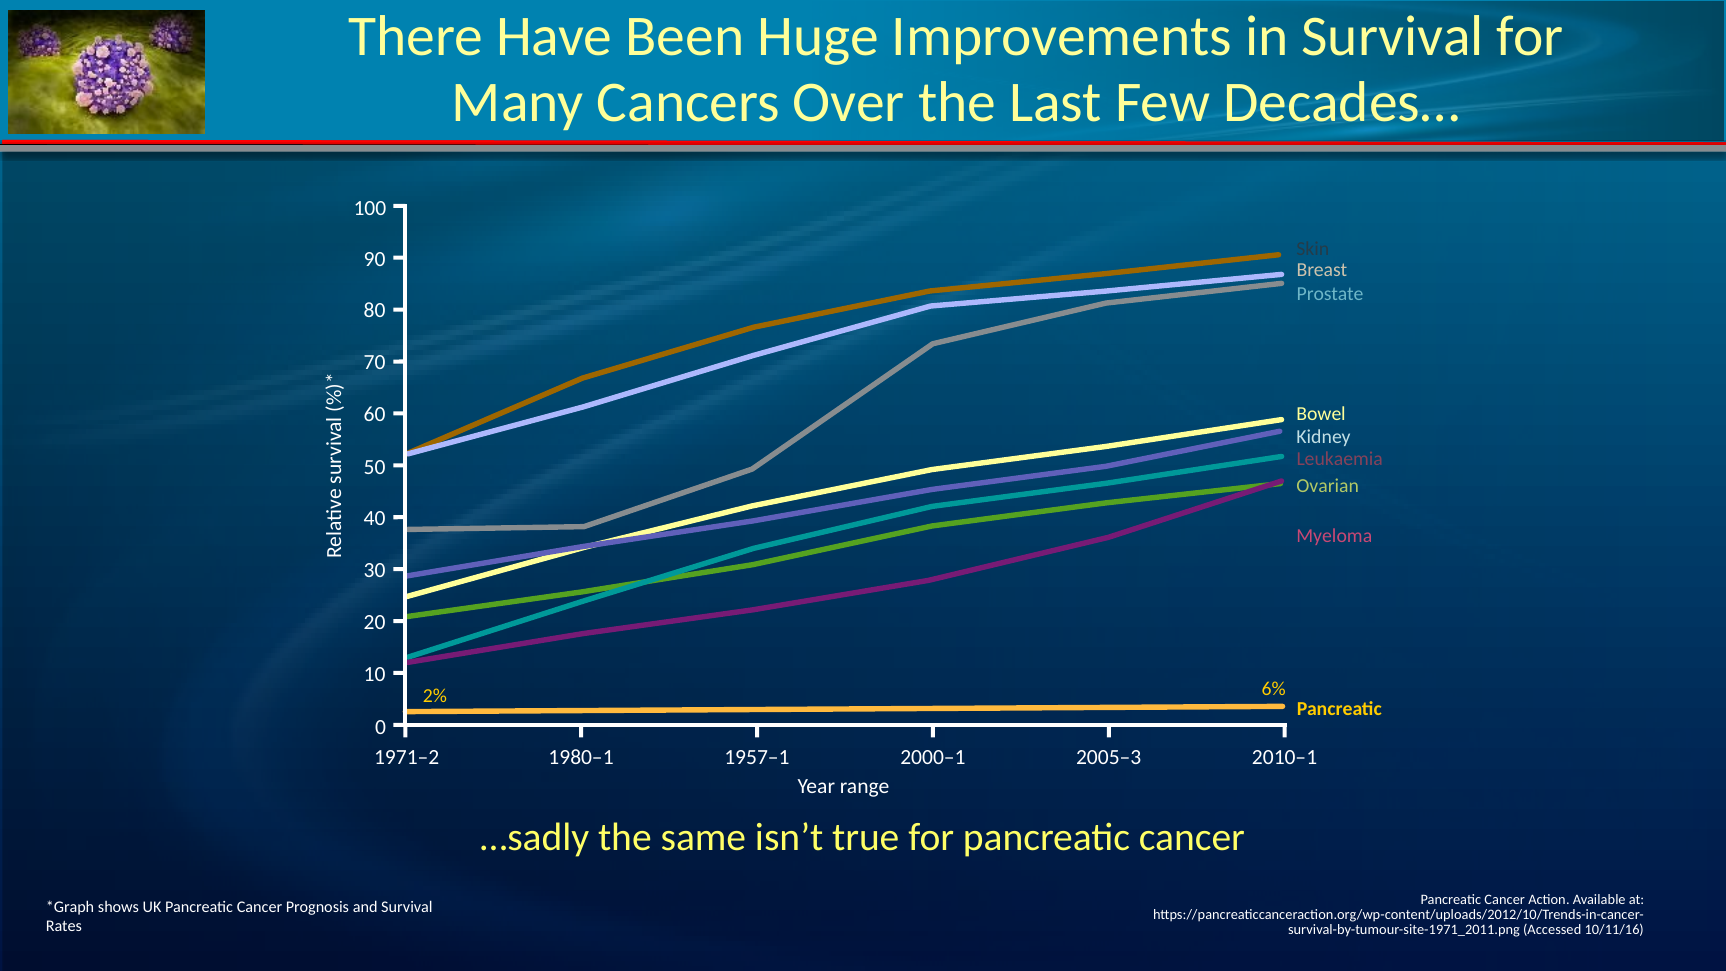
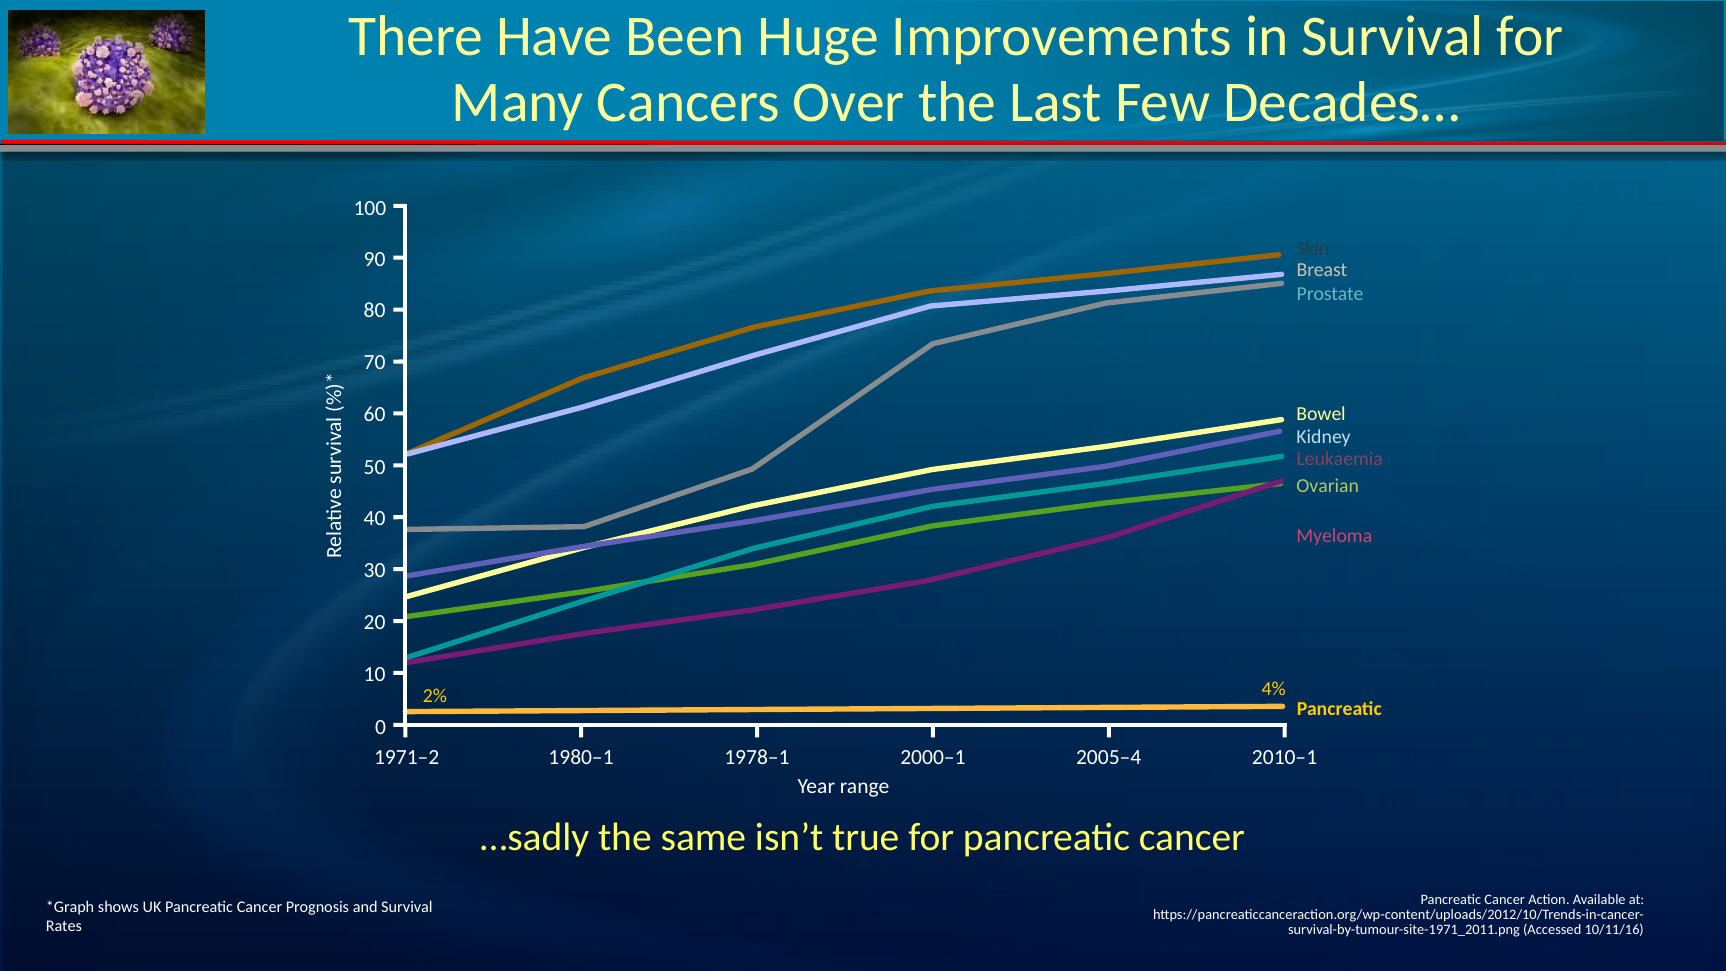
6%: 6% -> 4% (1274, 689)
1957–1: 1957–1 -> 1978–1 (757, 757)
2005–3: 2005–3 -> 2005–4 (1109, 757)
